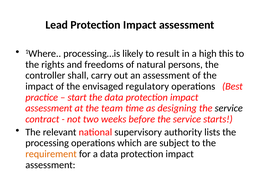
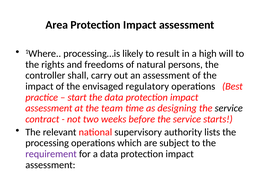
Lead: Lead -> Area (57, 25)
this: this -> will (226, 54)
requirement colour: orange -> purple (51, 154)
